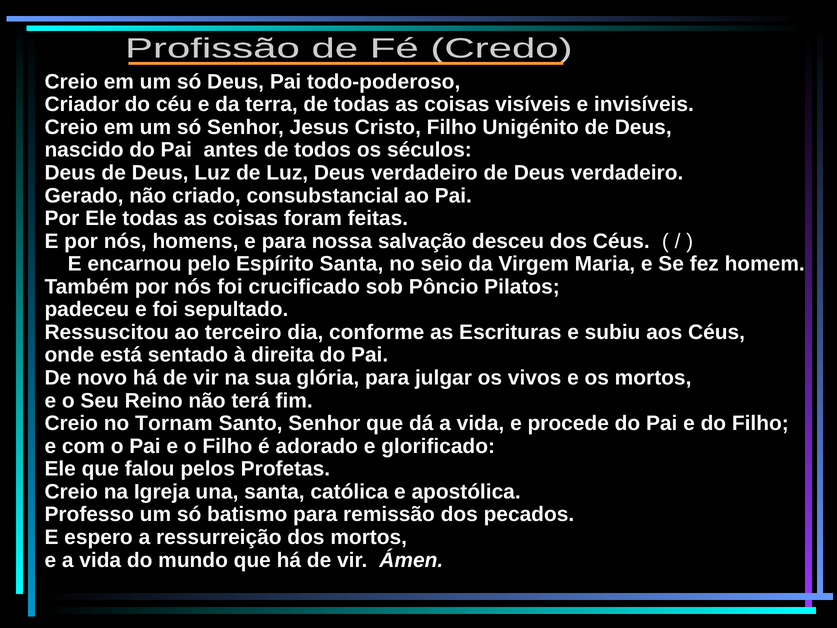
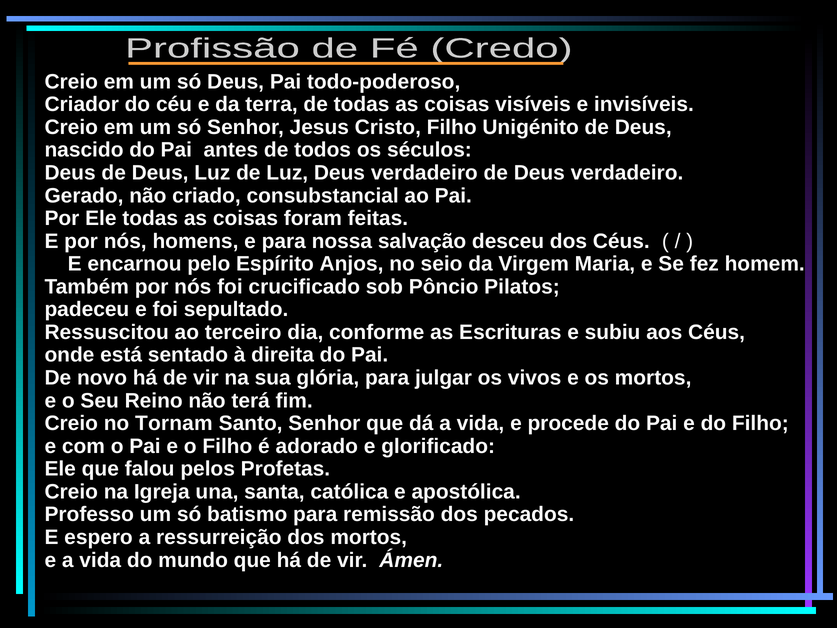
Espírito Santa: Santa -> Anjos (352, 264)
